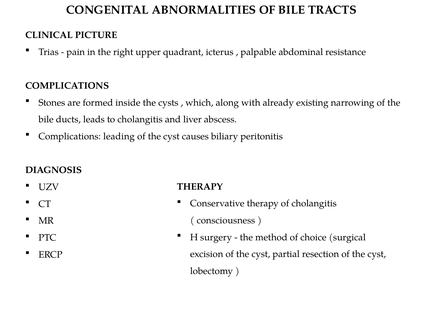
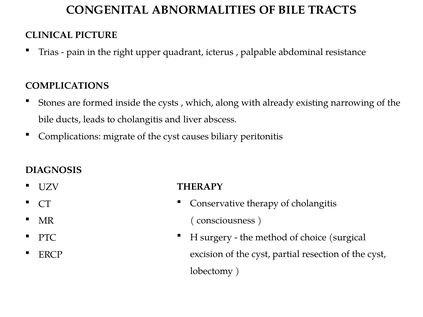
leading: leading -> migrate (119, 137)
